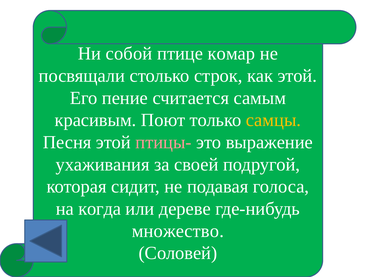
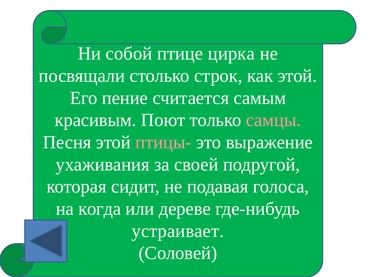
комар: комар -> цирка (231, 54)
самцы colour: yellow -> pink (273, 120)
множество: множество -> устраивает (178, 231)
